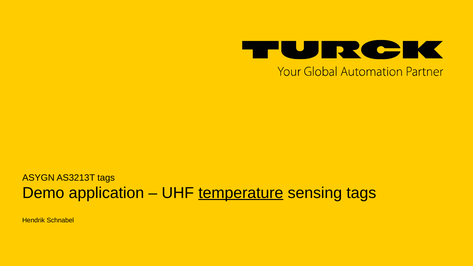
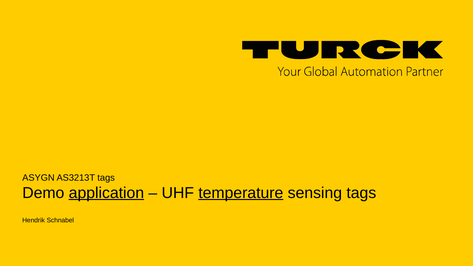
application underline: none -> present (106, 193)
